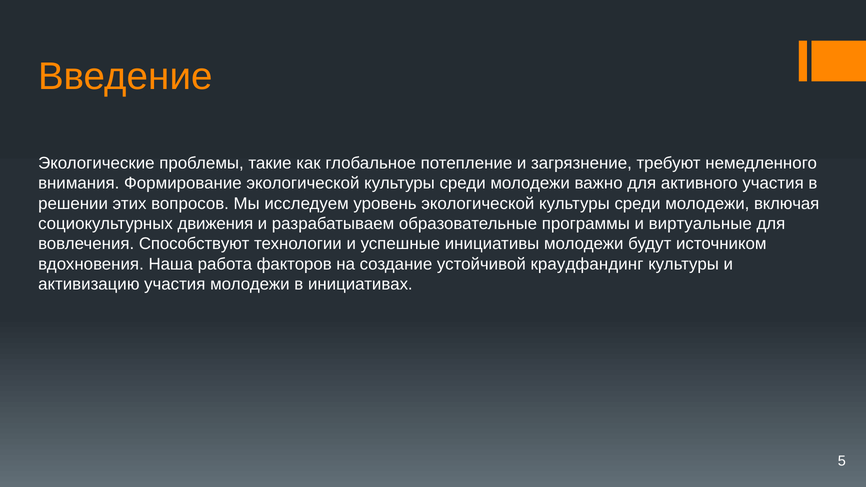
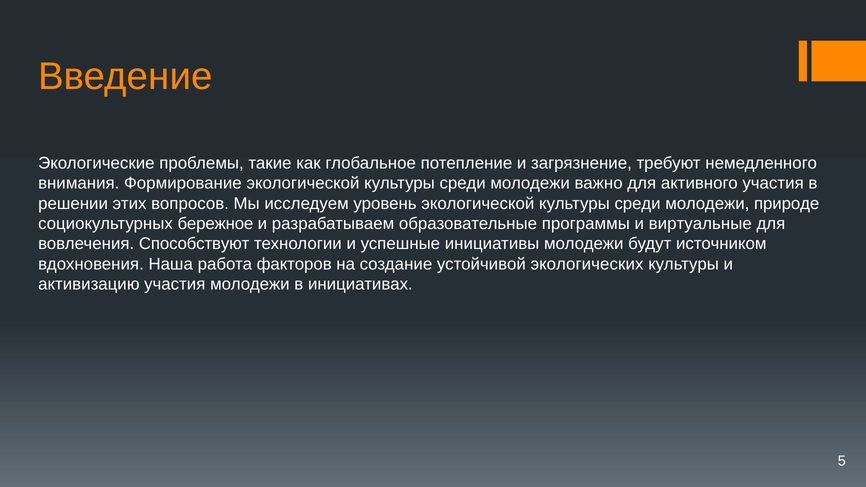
включая: включая -> природе (787, 204)
движения: движения -> бережное (215, 224)
краудфандинг: краудфандинг -> экологических (587, 264)
